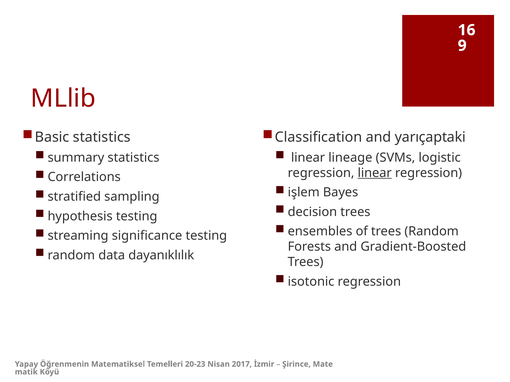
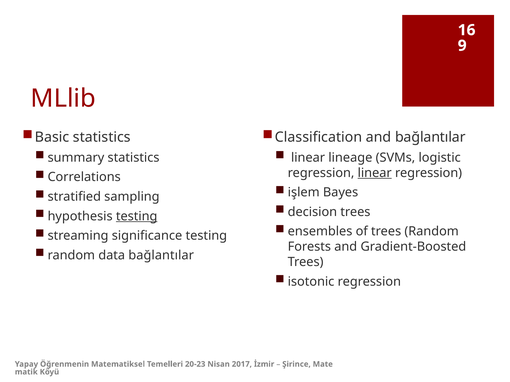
and yarıçaptaki: yarıçaptaki -> bağlantılar (430, 137)
testing underline: none -> present (137, 216)
data dayanıklılık: dayanıklılık -> bağlantılar (161, 256)
